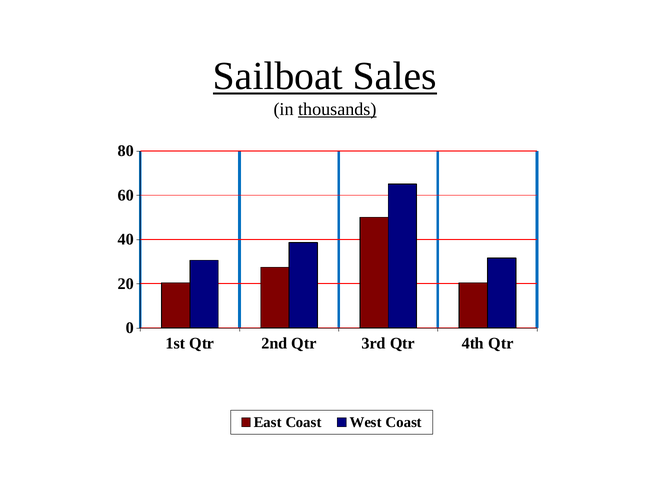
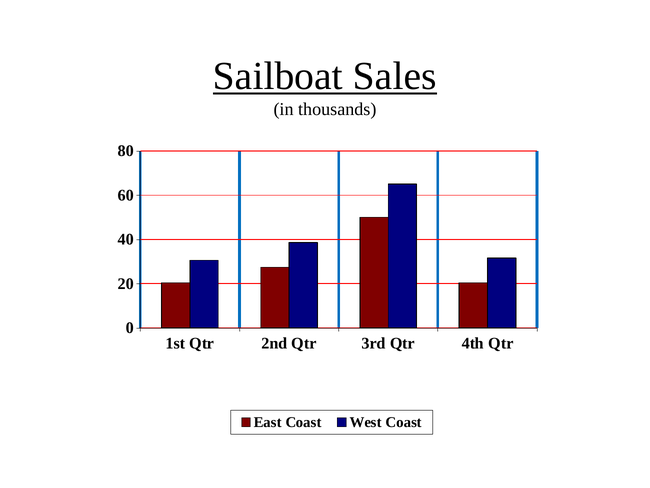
thousands underline: present -> none (337, 109)
